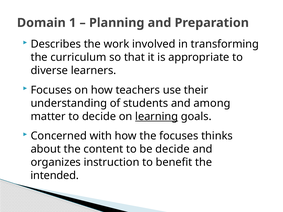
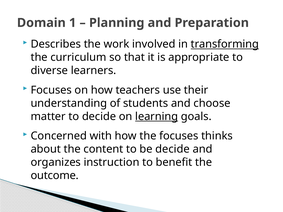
transforming underline: none -> present (225, 44)
among: among -> choose (212, 103)
intended: intended -> outcome (55, 176)
